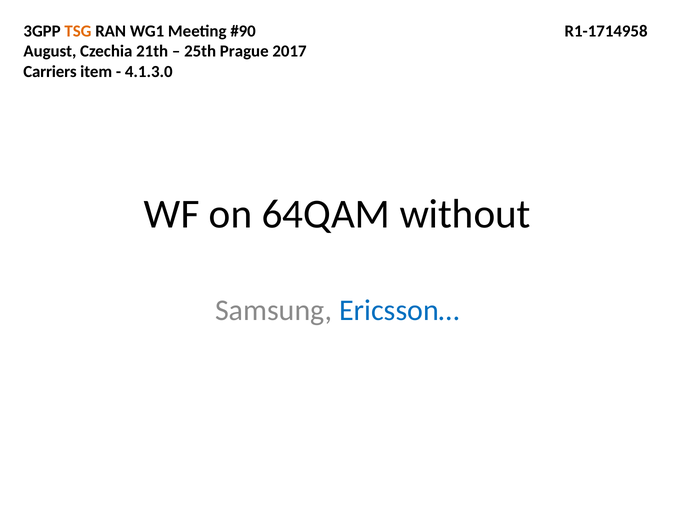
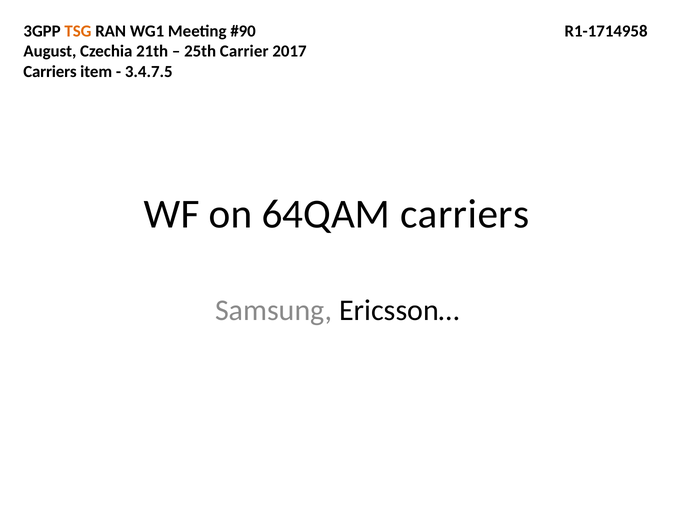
Prague: Prague -> Carrier (244, 51)
4.1.3.0: 4.1.3.0 -> 3.4.7.5 (149, 72)
64QAM without: without -> carriers (465, 214)
Ericsson… colour: blue -> black (399, 310)
